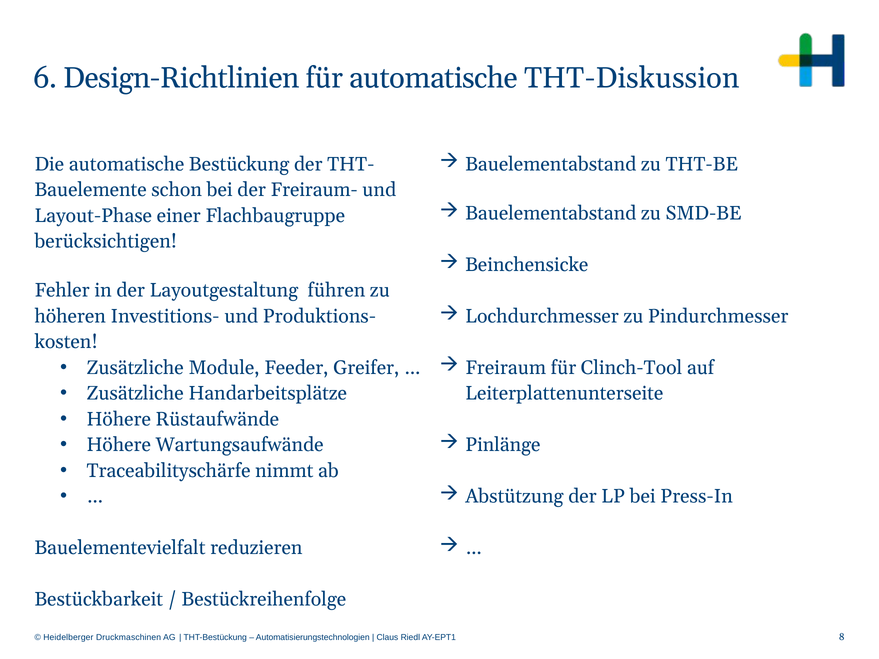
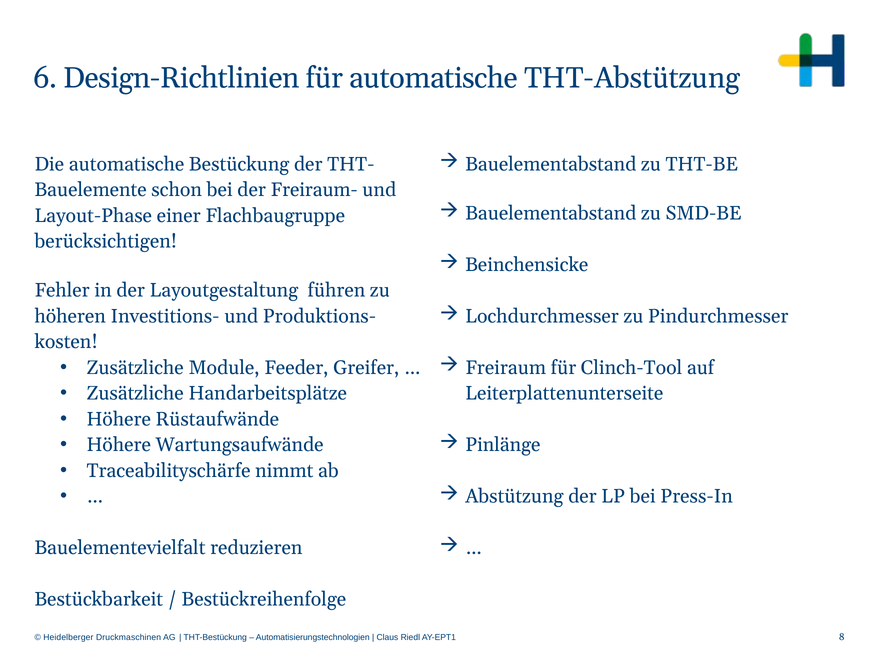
THT-Diskussion: THT-Diskussion -> THT-Abstützung (632, 78)
